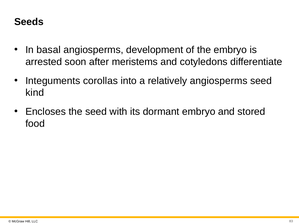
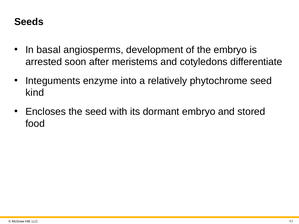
corollas: corollas -> enzyme (100, 81)
relatively angiosperms: angiosperms -> phytochrome (219, 81)
